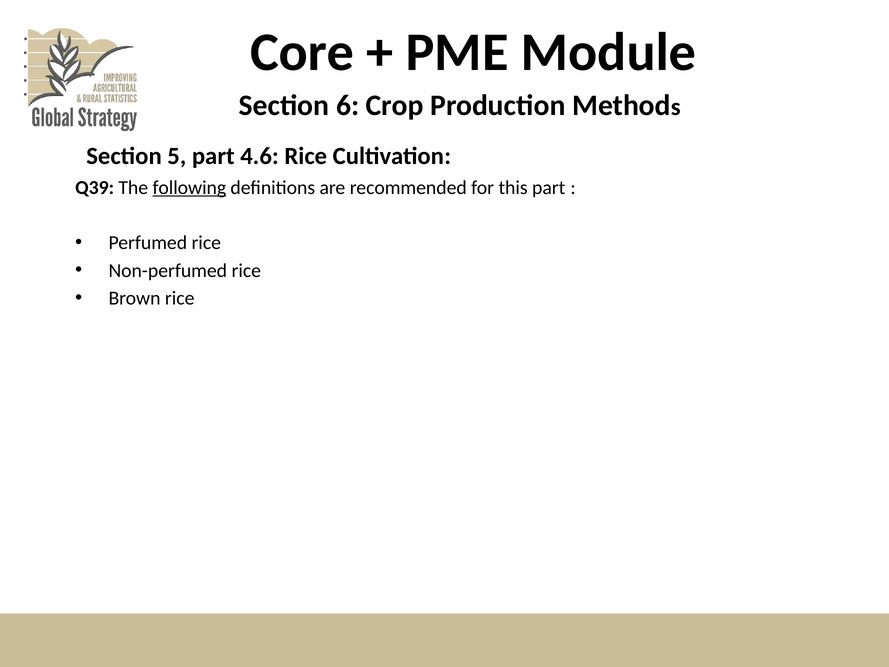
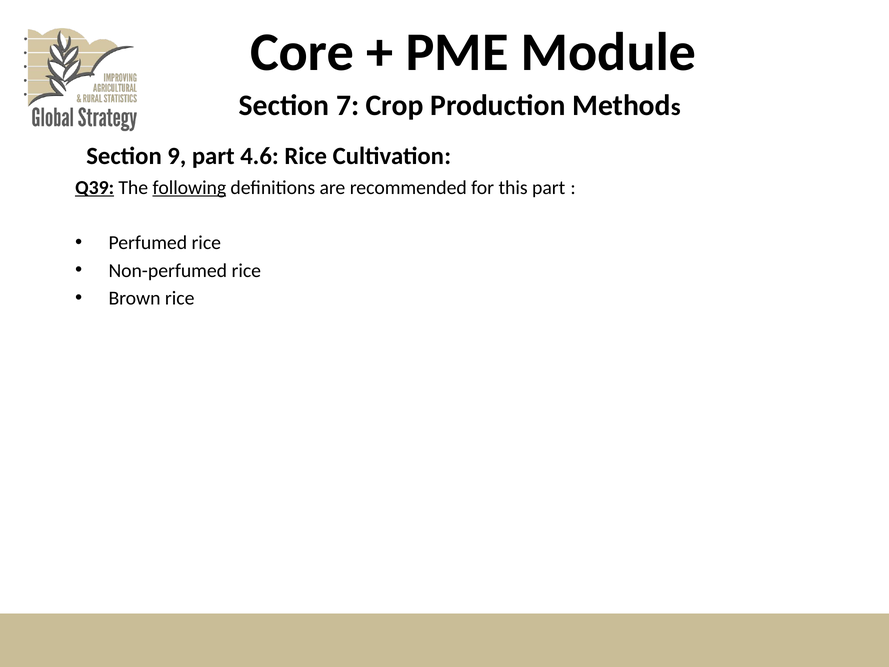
6: 6 -> 7 (348, 106)
5: 5 -> 9 (177, 156)
Q39 underline: none -> present (95, 187)
